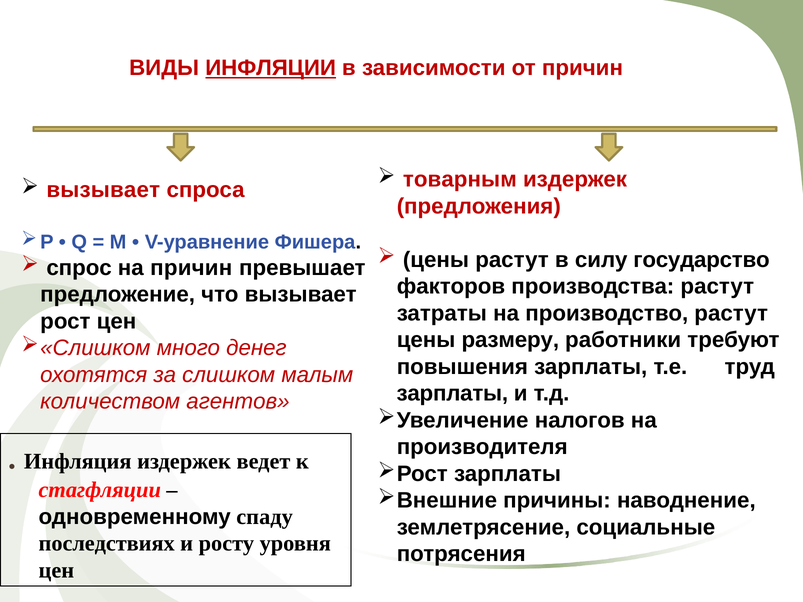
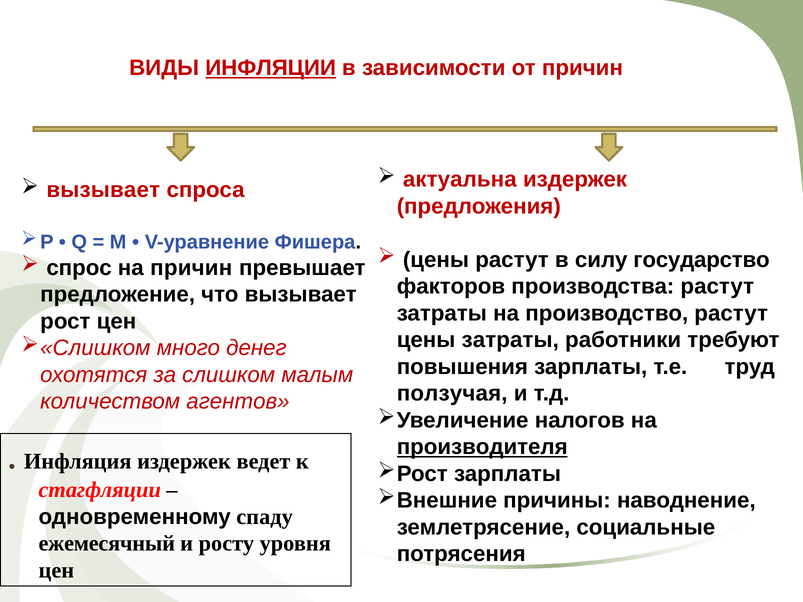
товарным: товарным -> актуальна (460, 179)
цены размеру: размеру -> затраты (510, 340)
зарплаты: зарплаты -> ползучая (452, 394)
производителя underline: none -> present (482, 447)
последствиях: последствиях -> ежемесячный (107, 544)
